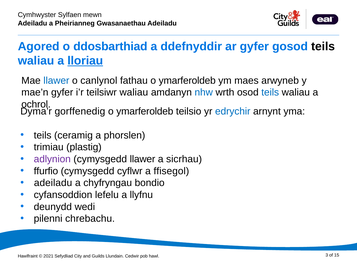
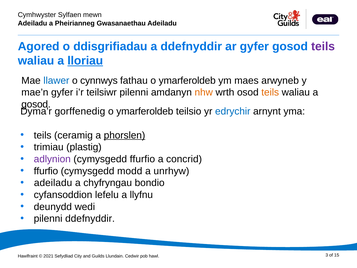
ddosbarthiad: ddosbarthiad -> ddisgrifiadau (110, 46)
teils colour: black -> purple (323, 46)
canlynol: canlynol -> cynnwys (99, 80)
teilsiwr waliau: waliau -> pilenni (134, 92)
nhw colour: blue -> orange (204, 92)
teils colour: blue -> orange (270, 92)
ochrol: ochrol -> gosod (36, 104)
phorslen underline: none -> present (124, 135)
cymysgedd llawer: llawer -> ffurfio (142, 159)
sicrhau: sicrhau -> concrid (184, 159)
cyflwr: cyflwr -> modd (130, 171)
ffisegol: ffisegol -> unrhyw (171, 171)
pilenni chrebachu: chrebachu -> ddefnyddir (90, 218)
